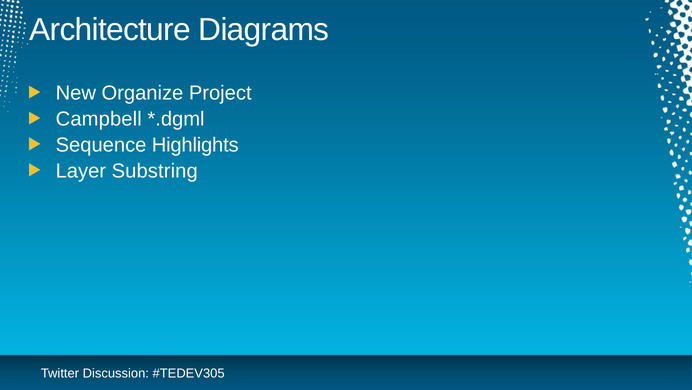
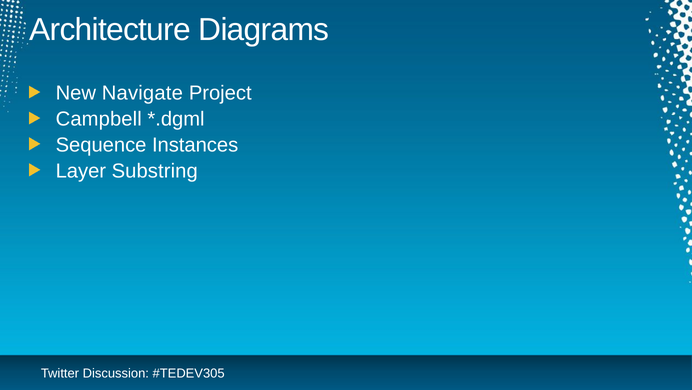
Organize: Organize -> Navigate (142, 93)
Highlights: Highlights -> Instances (195, 145)
